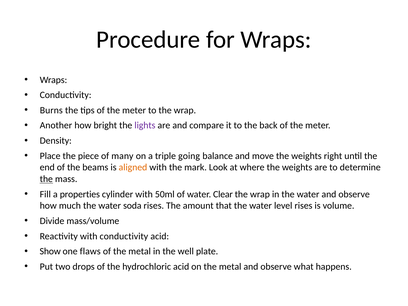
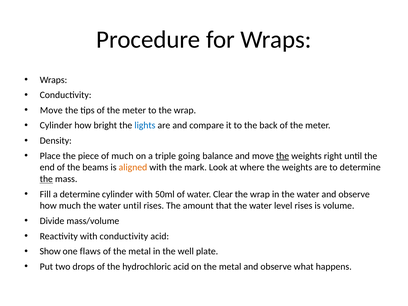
Burns: Burns -> Move (51, 110)
Another: Another -> Cylinder (56, 125)
lights colour: purple -> blue (145, 125)
of many: many -> much (122, 156)
the underline: none -> present (283, 156)
a properties: properties -> determine (80, 194)
water soda: soda -> until (132, 206)
